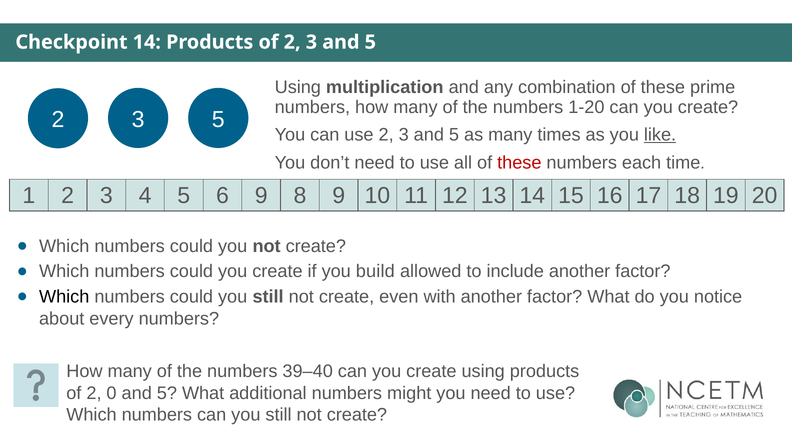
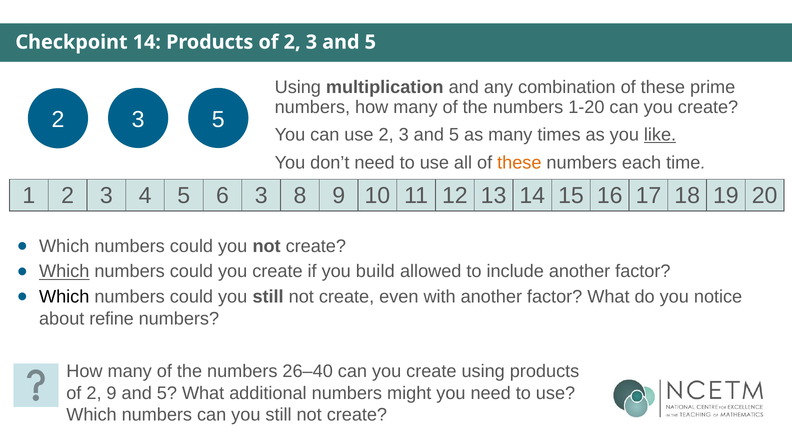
these colour: red -> orange (519, 163)
6 9: 9 -> 3 (261, 196)
Which underline: none -> present (64, 272)
every: every -> refine (112, 319)
39–40: 39–40 -> 26–40 (308, 372)
2 0: 0 -> 9 (112, 394)
